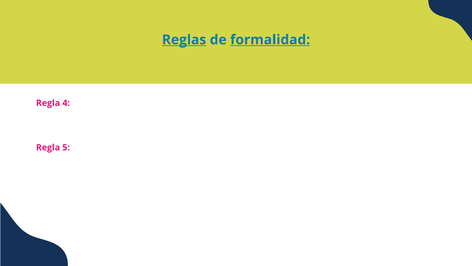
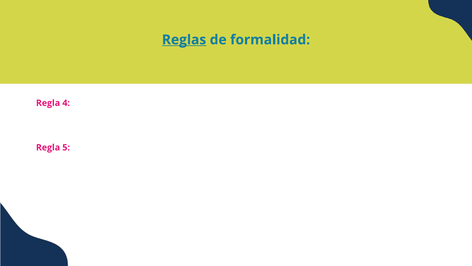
formalidad underline: present -> none (270, 40)
